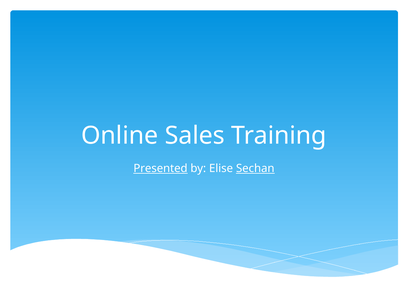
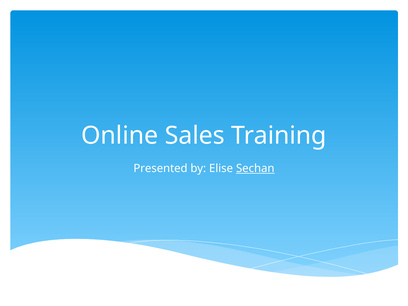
Presented underline: present -> none (161, 168)
